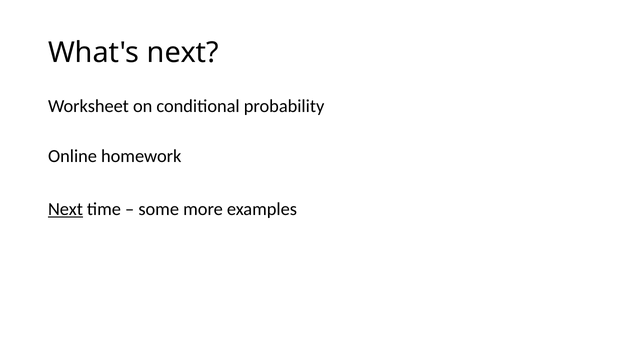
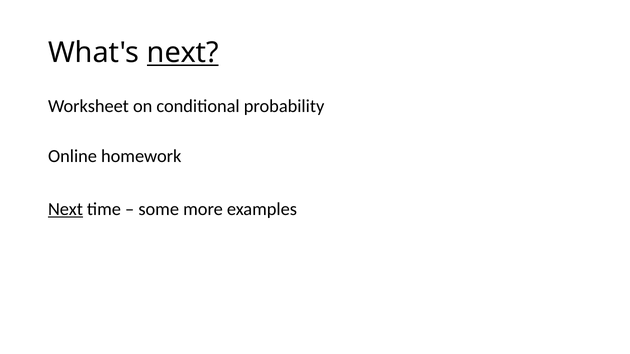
next underline: none -> present (183, 53)
